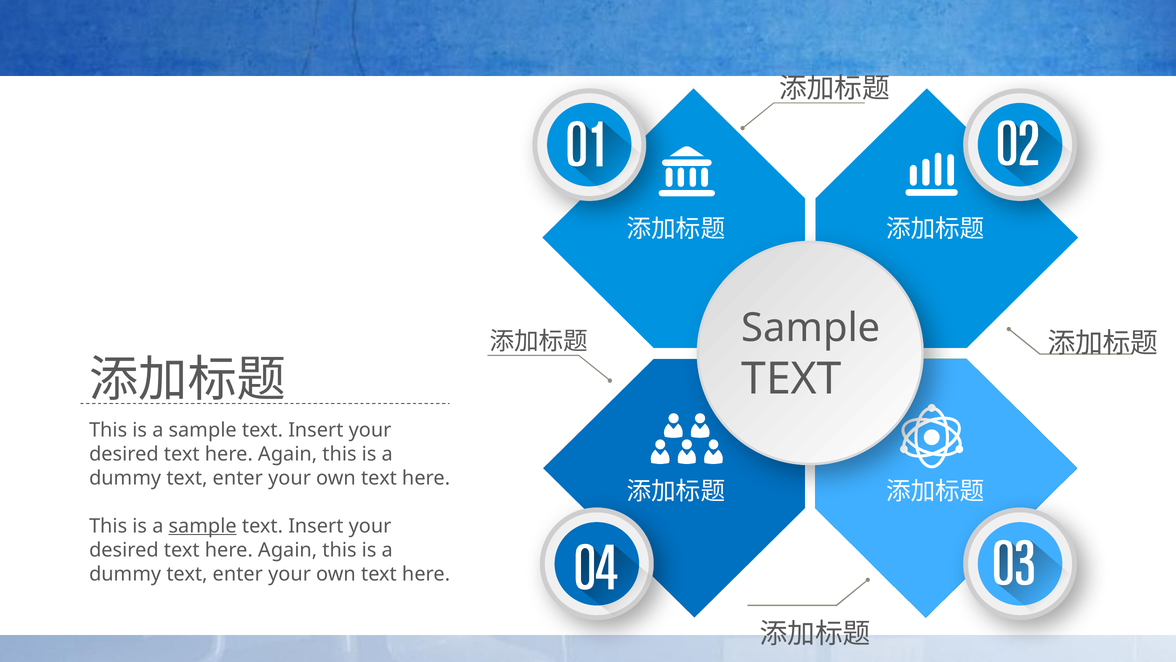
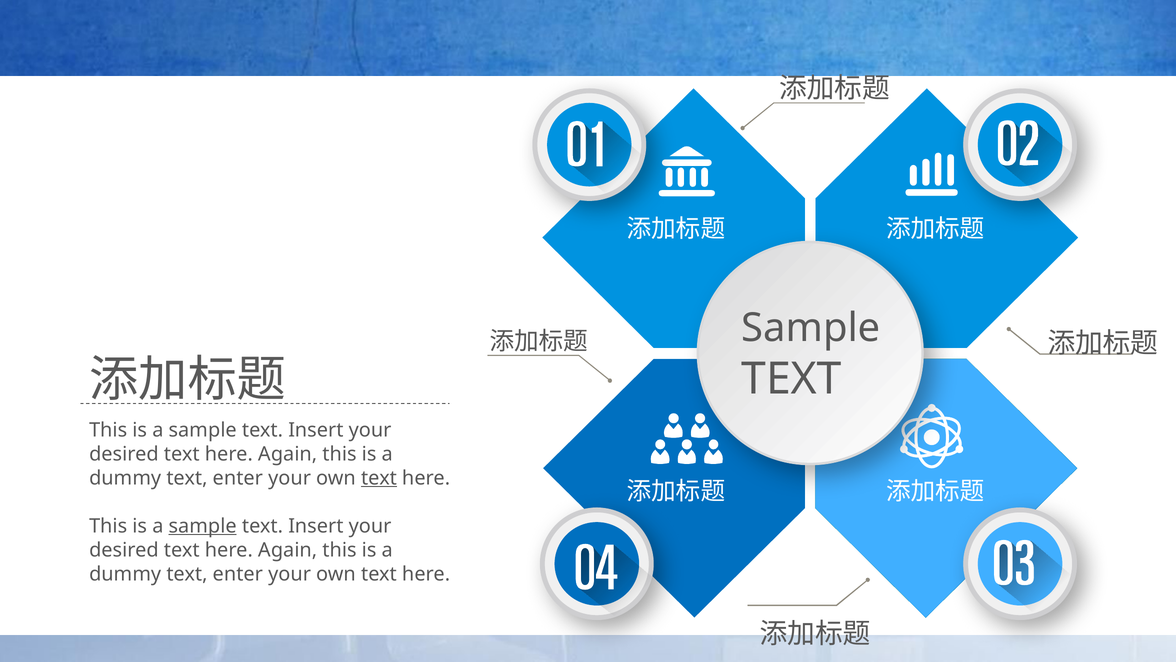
text underline: none -> present (379, 478)
